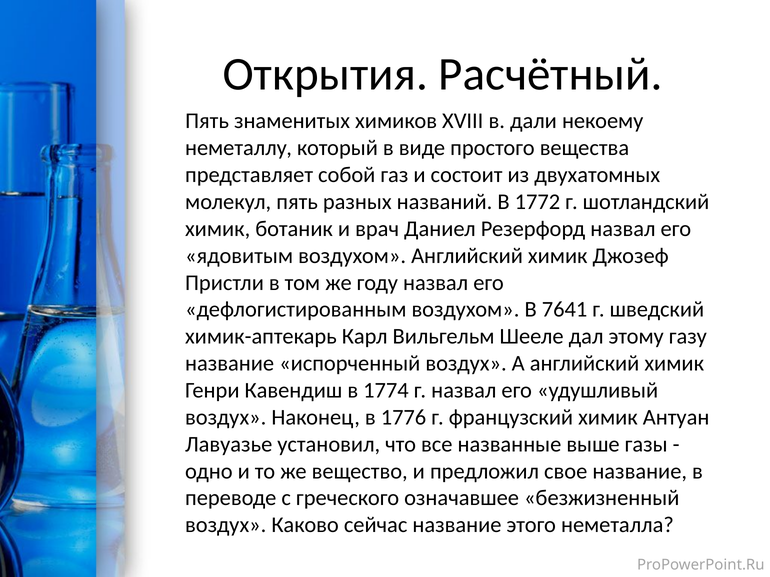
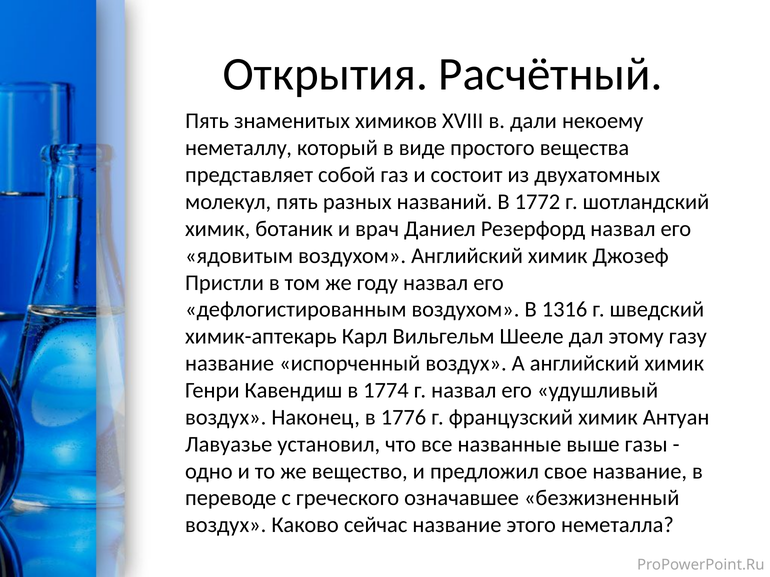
7641: 7641 -> 1316 (565, 310)
